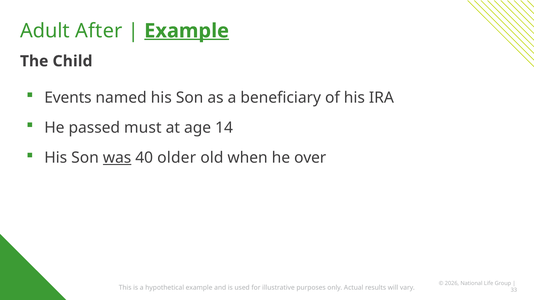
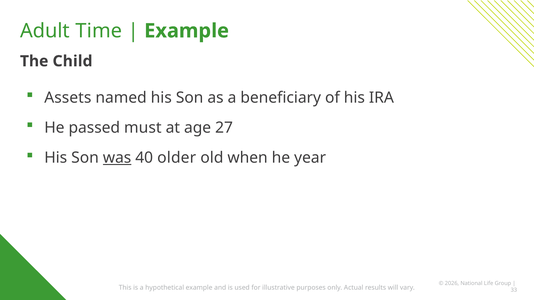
After: After -> Time (99, 31)
Example underline: present -> none (187, 31)
Events: Events -> Assets (68, 98)
14: 14 -> 27 (224, 128)
over: over -> year (310, 158)
